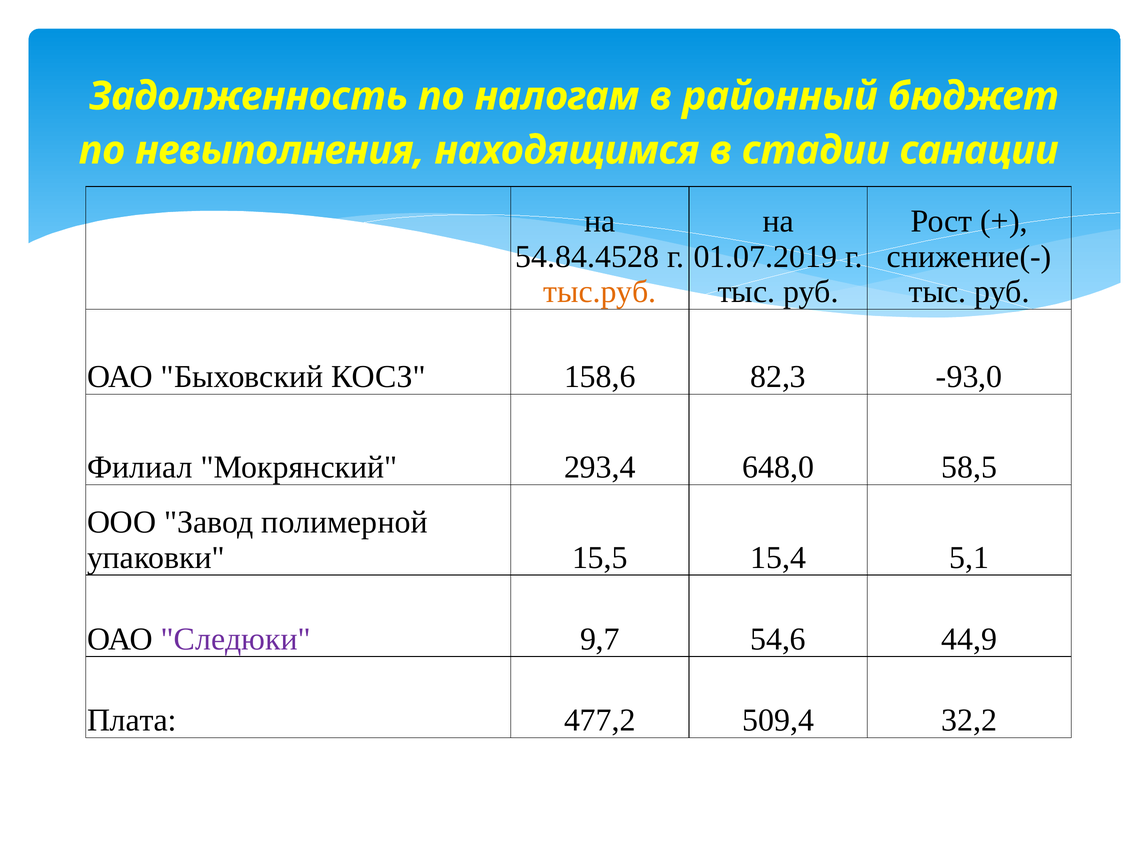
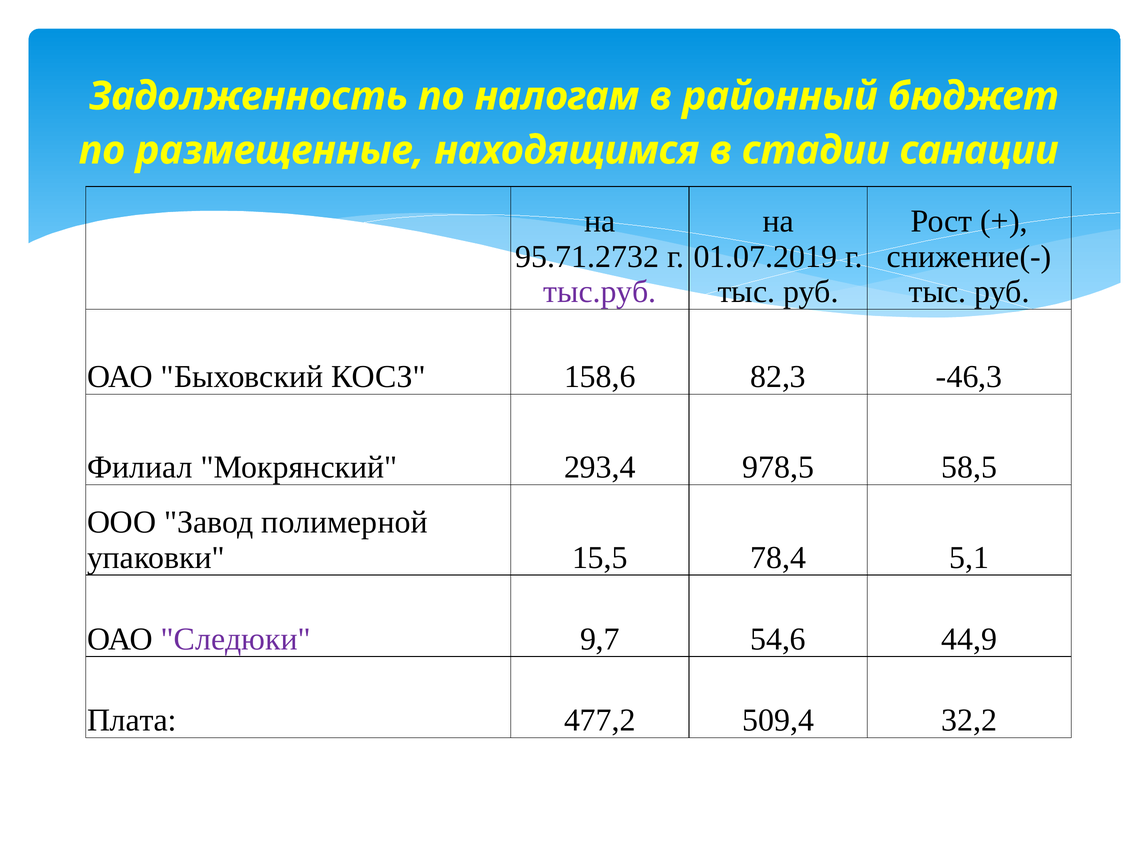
невыполнения: невыполнения -> размещенные (280, 150)
54.84.4528: 54.84.4528 -> 95.71.2732 (587, 257)
тыс.руб colour: orange -> purple (600, 292)
-93,0: -93,0 -> -46,3 (969, 377)
648,0: 648,0 -> 978,5 (778, 467)
15,4: 15,4 -> 78,4 (778, 558)
